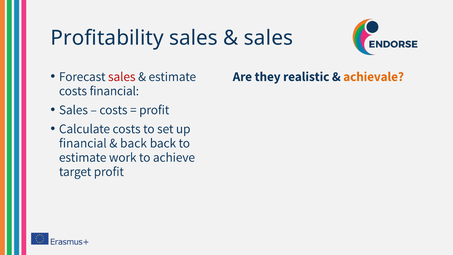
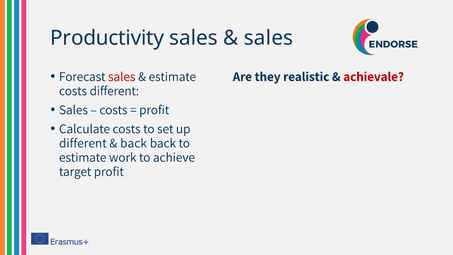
Profitability: Profitability -> Productivity (107, 38)
achievale colour: orange -> red (374, 77)
costs financial: financial -> different (114, 91)
financial: financial -> different (83, 143)
